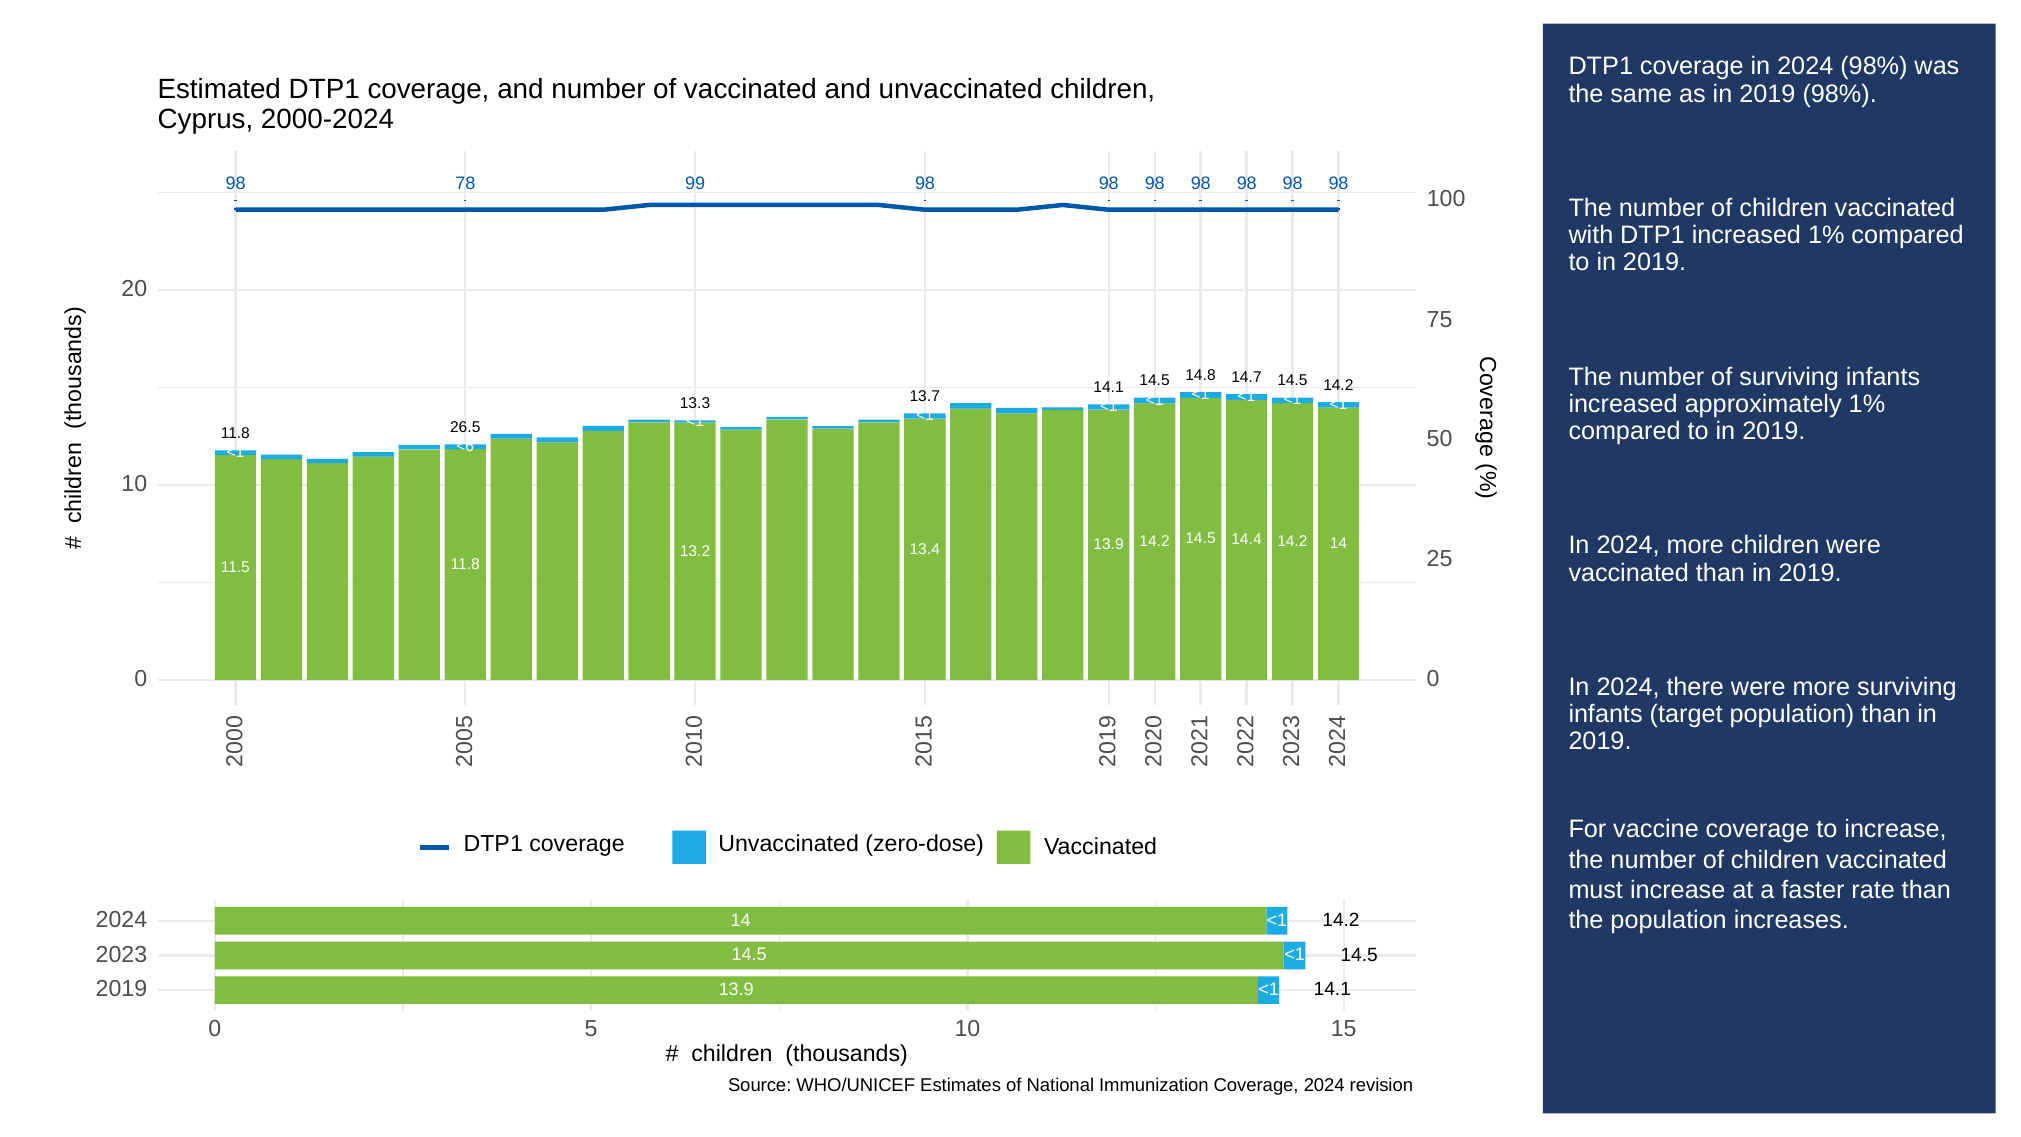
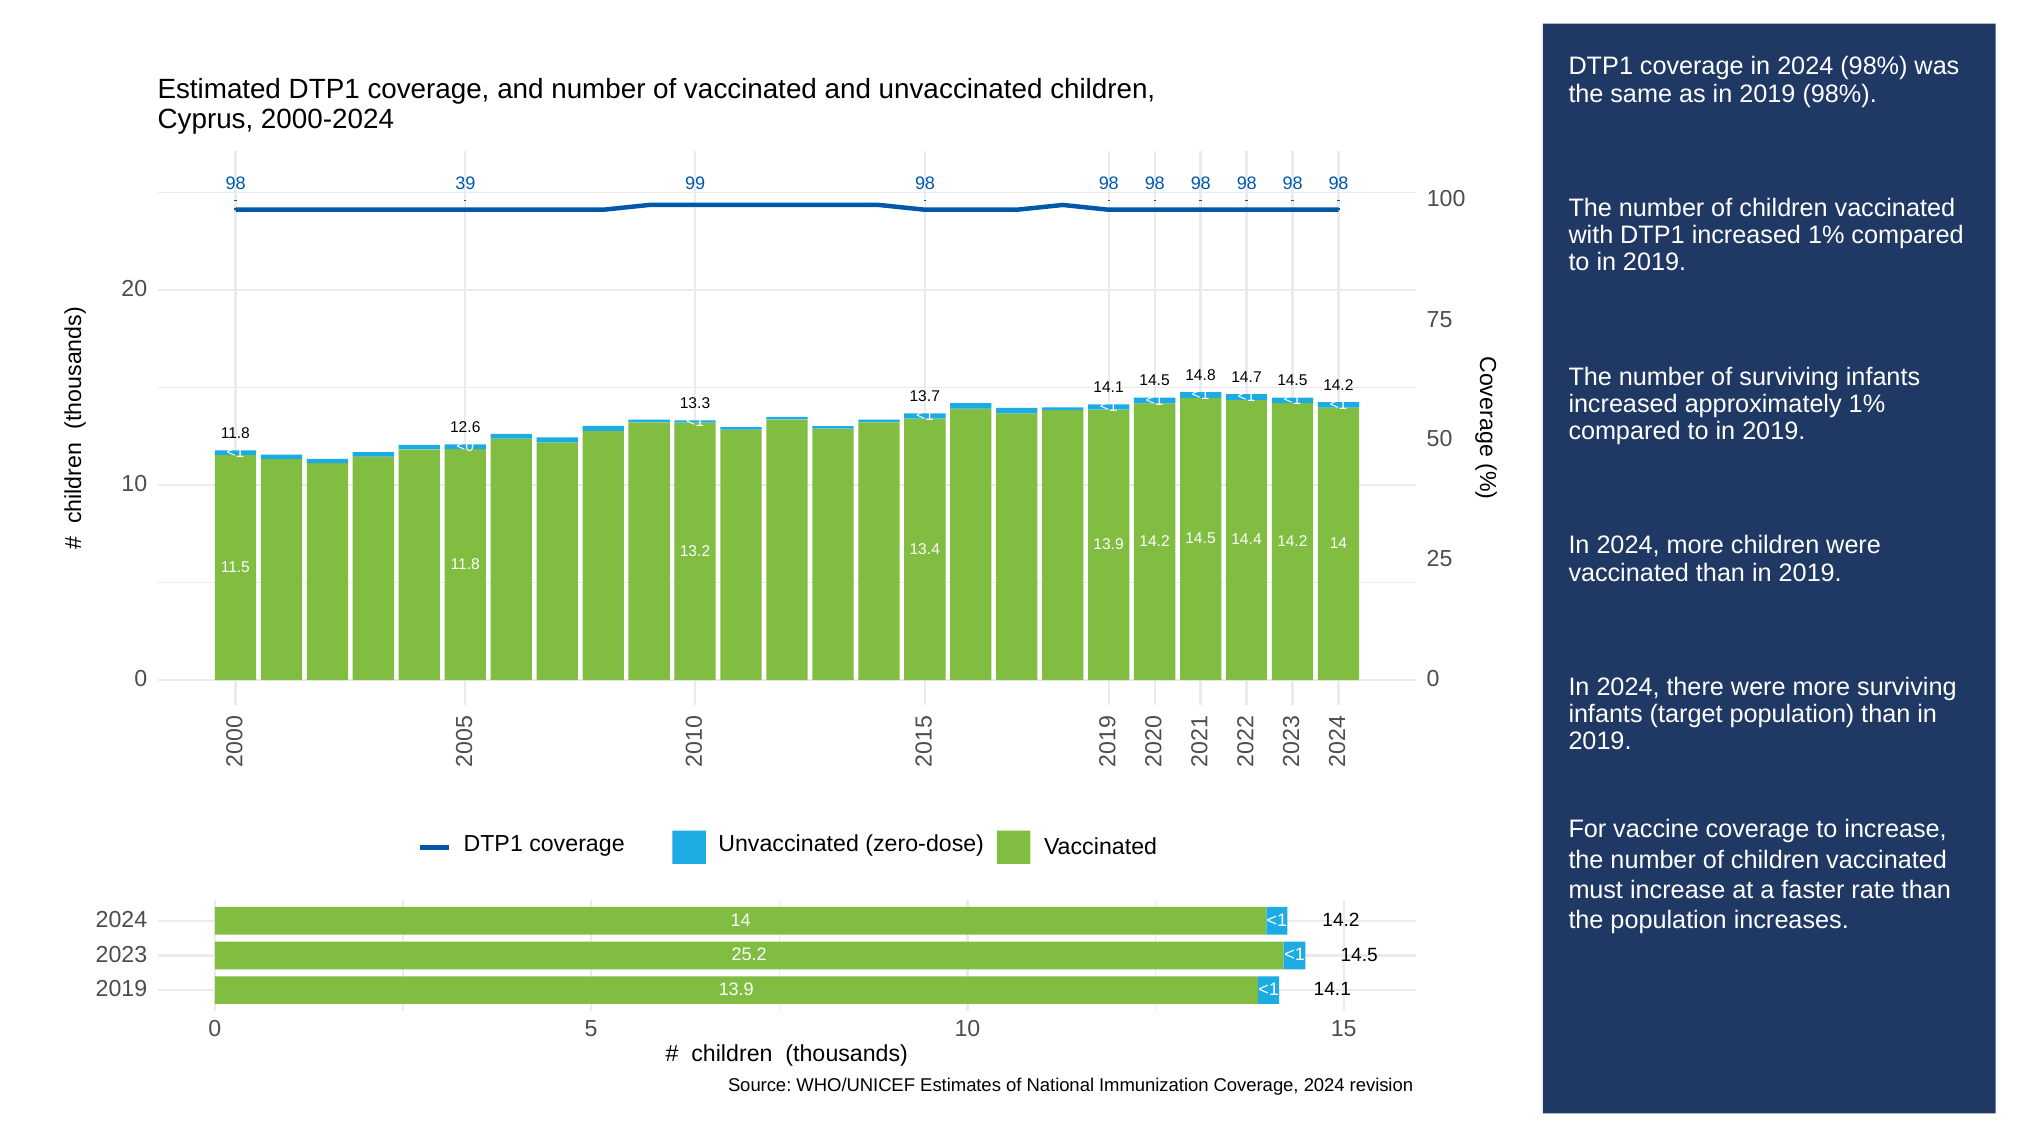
78: 78 -> 39 (465, 183)
26.5: 26.5 -> 12.6 (465, 427)
<6: <6 -> <0 (465, 446)
14.5: 14.5 -> 25.2 (749, 955)
